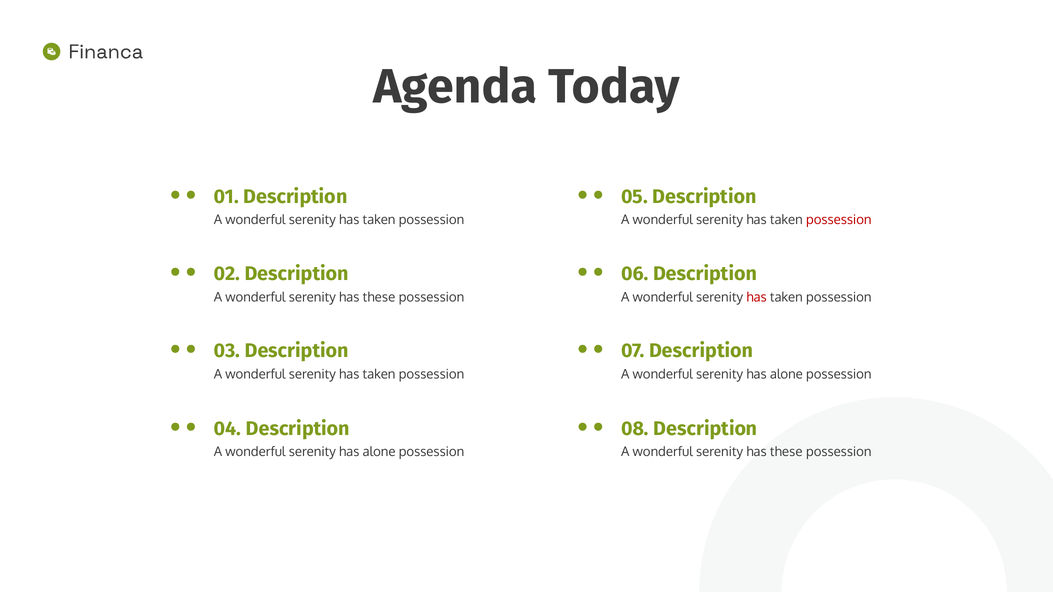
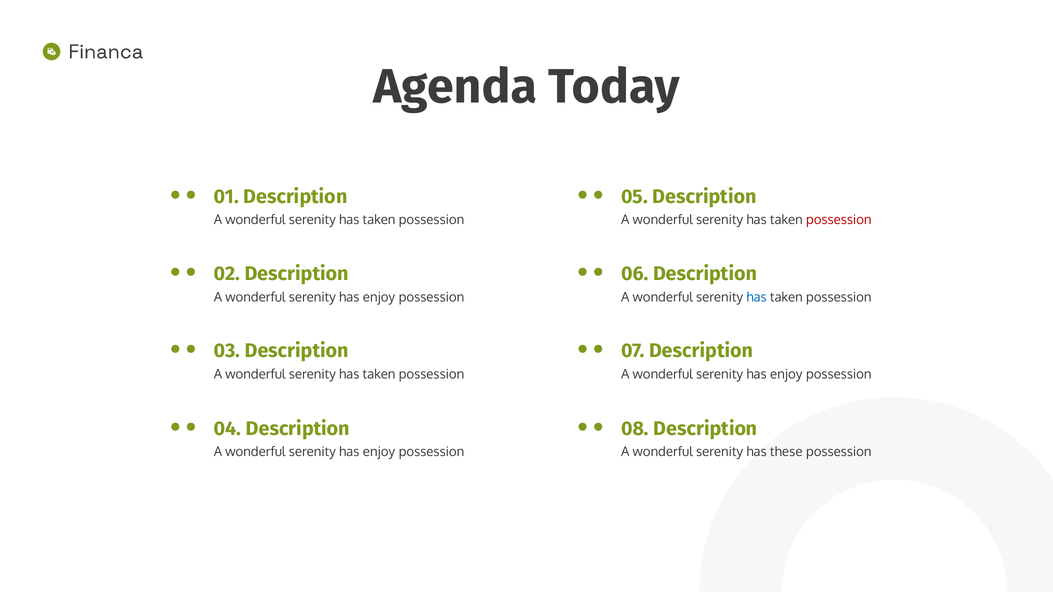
these: these -> enjoy (379, 297)
has colour: red -> blue (757, 297)
alone: alone -> enjoy (786, 374)
alone: alone -> enjoy (379, 452)
